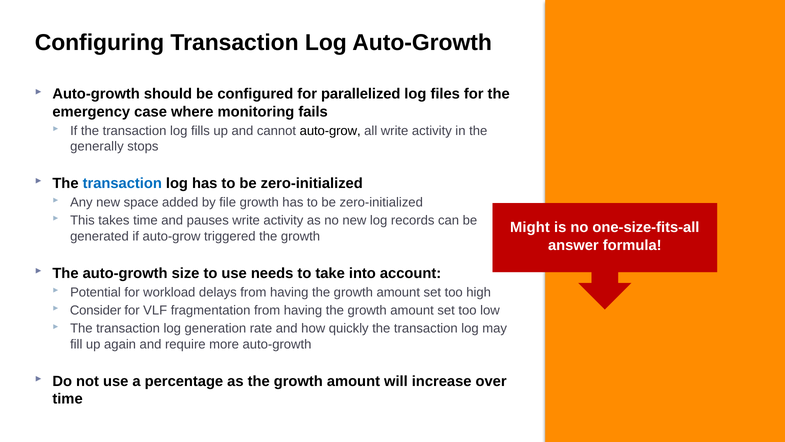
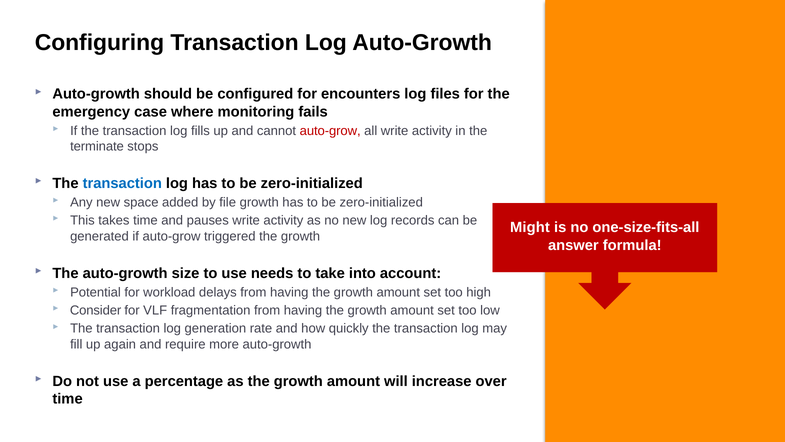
parallelized: parallelized -> encounters (361, 94)
auto-grow colour: black -> red (330, 131)
generally: generally -> terminate (97, 146)
